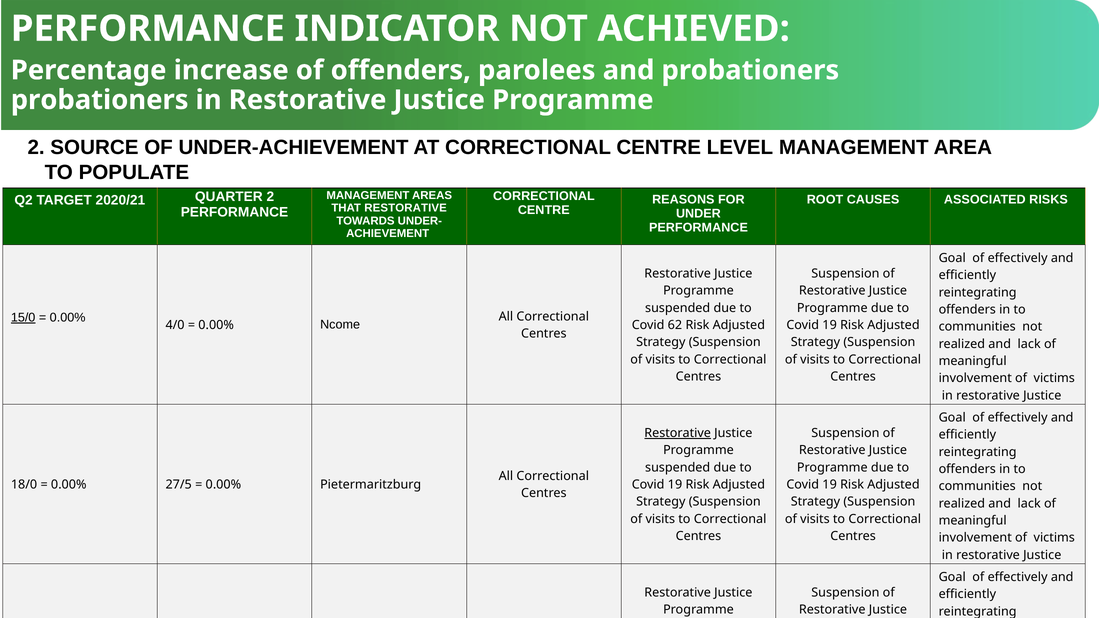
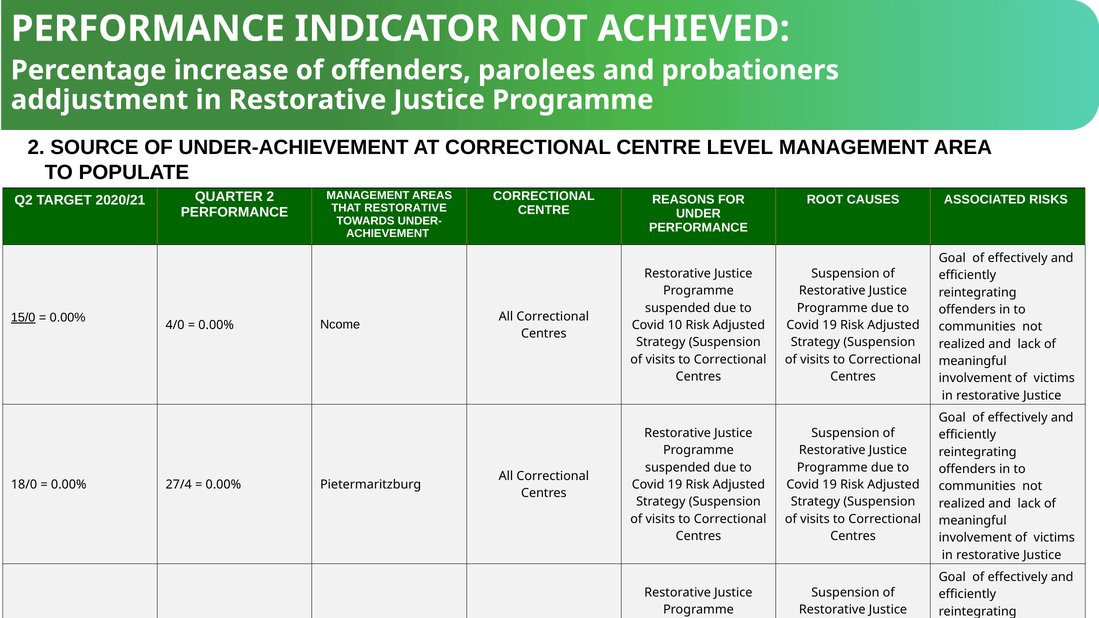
probationers: probationers -> addjustment (100, 100)
62: 62 -> 10 (675, 325)
Restorative underline: present -> none (678, 433)
27/5: 27/5 -> 27/4 (179, 485)
